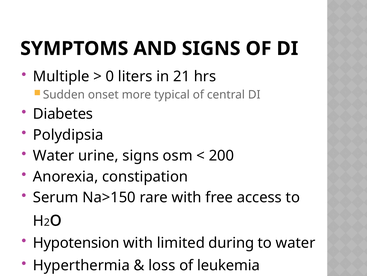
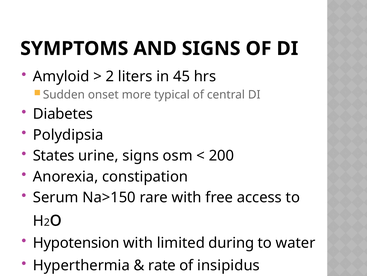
Multiple: Multiple -> Amyloid (61, 76)
0: 0 -> 2 (110, 76)
21: 21 -> 45 (182, 76)
Water: Water -> States (54, 155)
loss: loss -> rate (162, 265)
leukemia: leukemia -> insipidus (228, 265)
